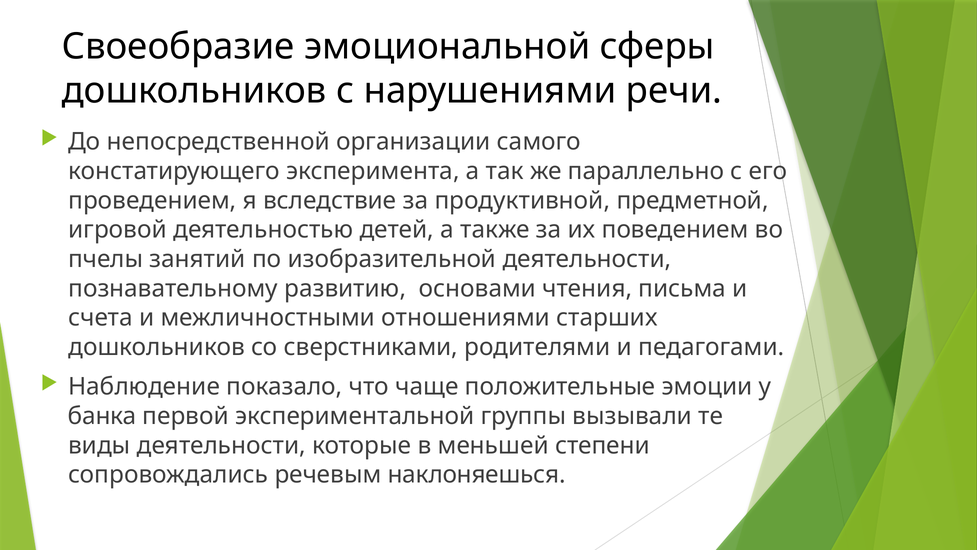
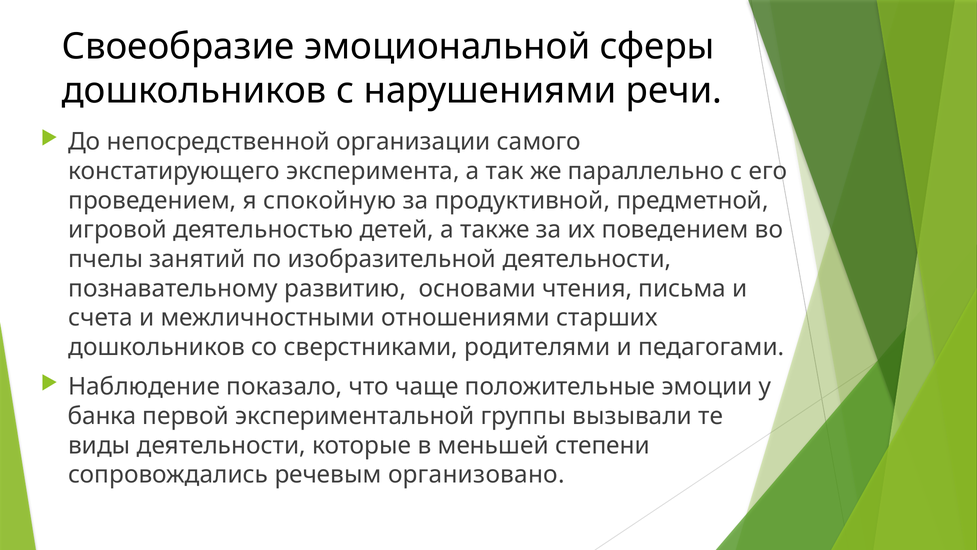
вследствие: вследствие -> спокойную (330, 200)
наклоняешься: наклоняешься -> организовано (476, 474)
